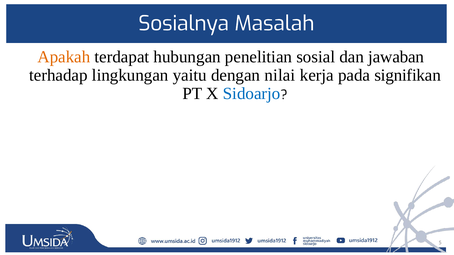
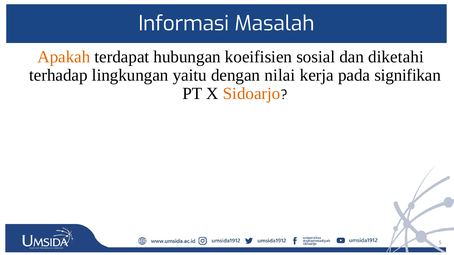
Sosialnya: Sosialnya -> Informasi (184, 23)
penelitian: penelitian -> koeifisien (259, 57)
jawaban: jawaban -> diketahi (396, 57)
Sidoarjo colour: blue -> orange (252, 94)
